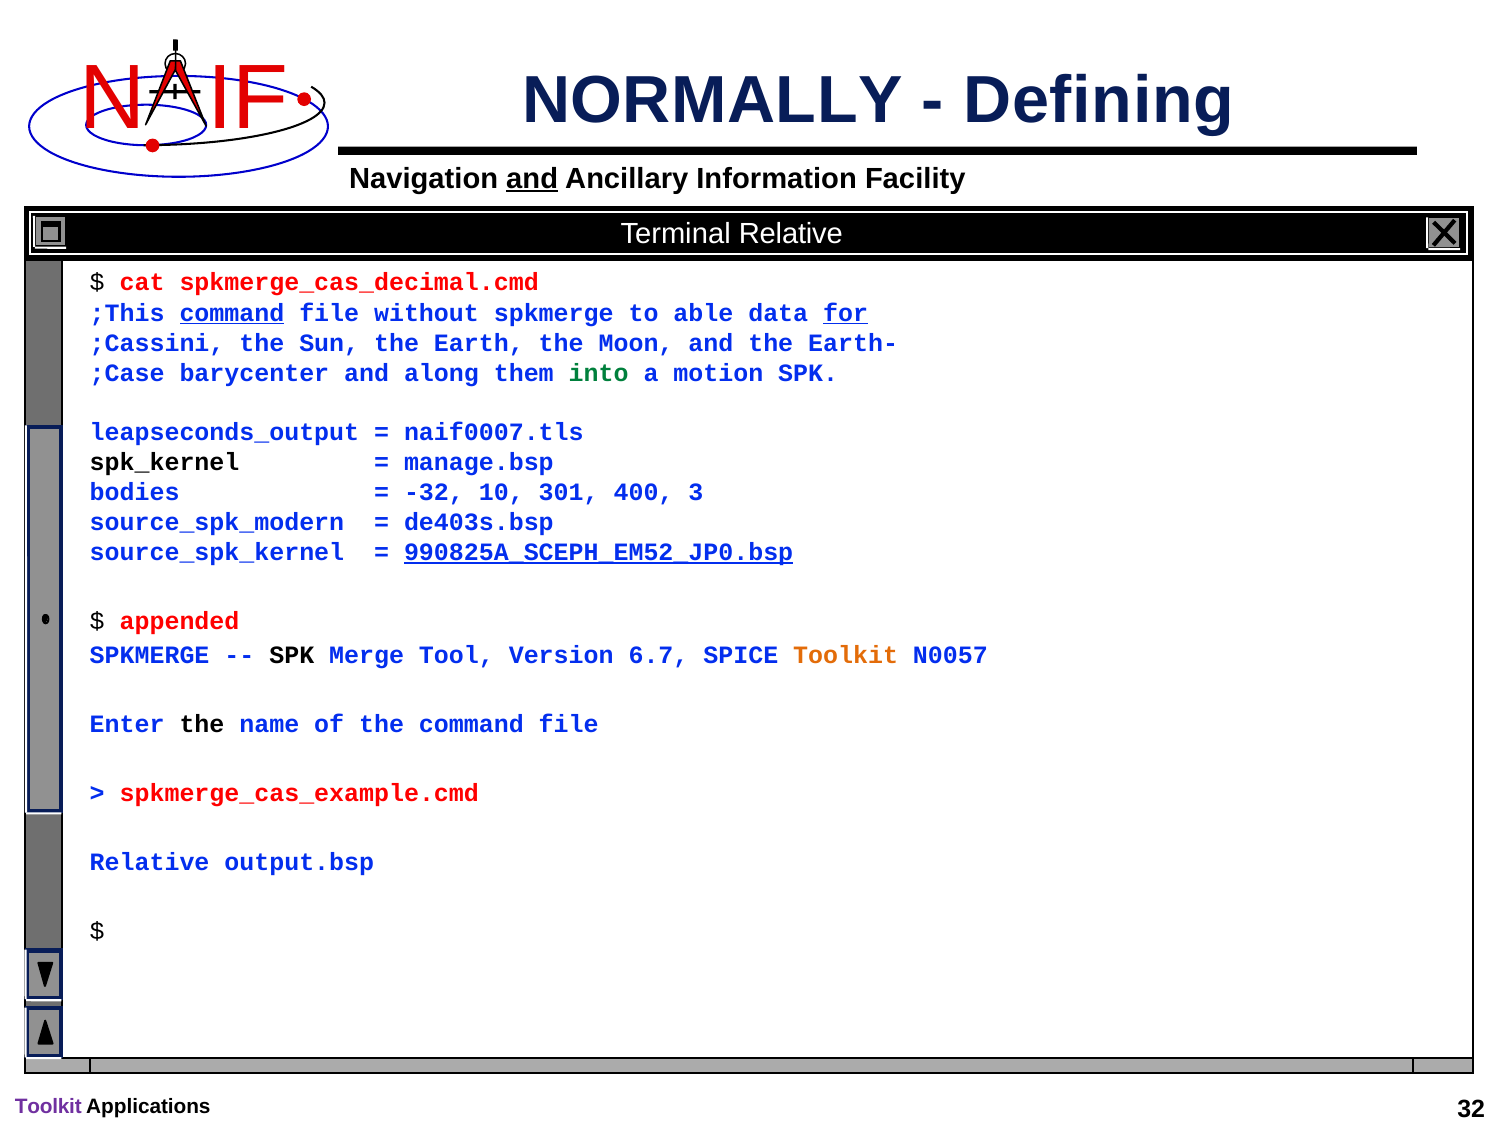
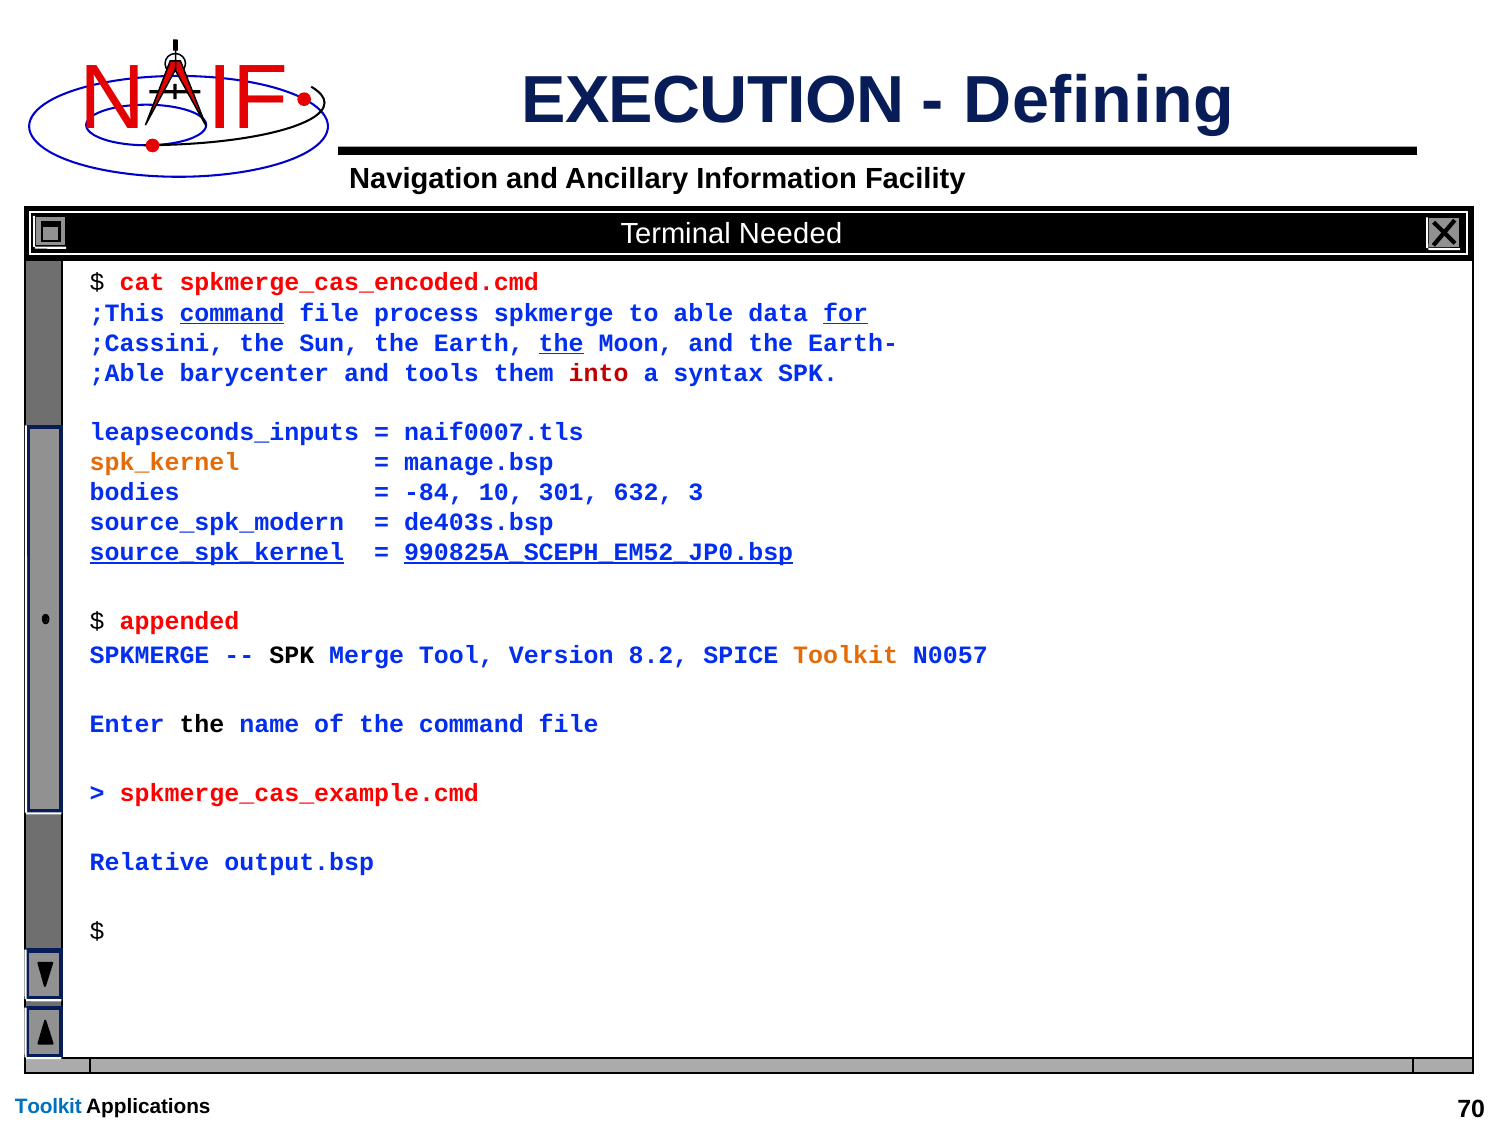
NORMALLY: NORMALLY -> EXECUTION (713, 100)
and underline: present -> none (532, 179)
Terminal Relative: Relative -> Needed (791, 234)
spkmerge_cas_decimal.cmd: spkmerge_cas_decimal.cmd -> spkmerge_cas_encoded.cmd (359, 283)
without: without -> process (426, 313)
the underline: none -> present (561, 343)
;Case: ;Case -> ;Able (127, 373)
along: along -> tools (441, 373)
into colour: green -> red (599, 373)
motion: motion -> syntax (718, 373)
leapseconds_output: leapseconds_output -> leapseconds_inputs (224, 433)
spk_kernel colour: black -> orange (165, 463)
-32: -32 -> -84 (434, 493)
400: 400 -> 632 (644, 493)
source_spk_kernel underline: none -> present (217, 553)
6.7: 6.7 -> 8.2 (658, 656)
Toolkit colour: purple -> blue (48, 1107)
32: 32 -> 70 (1471, 1110)
